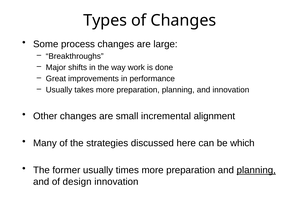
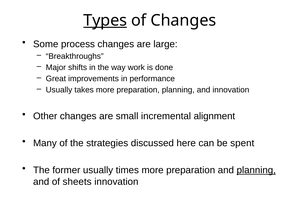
Types underline: none -> present (105, 20)
which: which -> spent (242, 143)
design: design -> sheets (77, 182)
